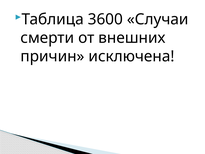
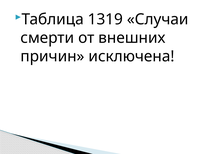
3600: 3600 -> 1319 (105, 19)
